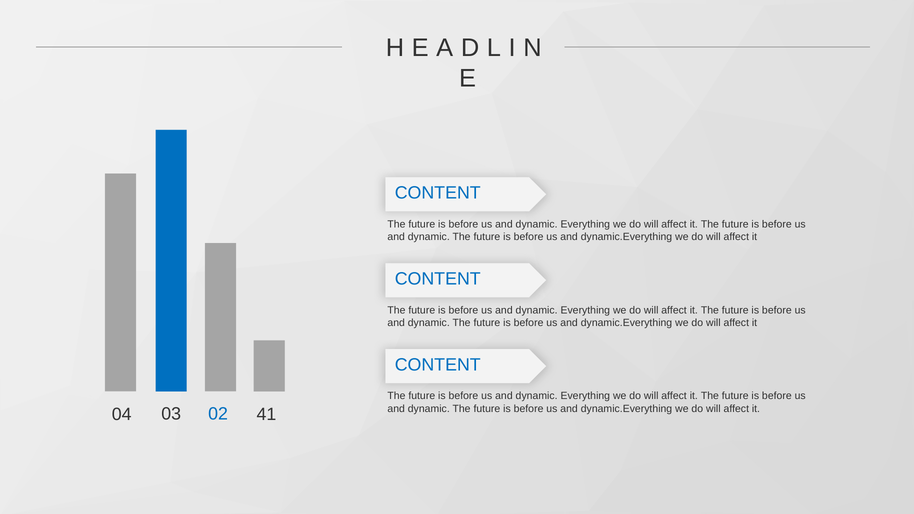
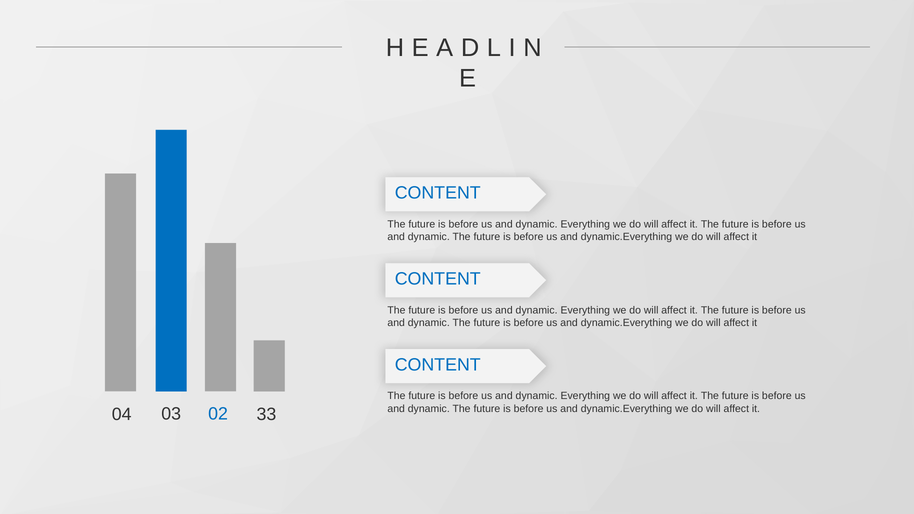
41: 41 -> 33 (266, 414)
